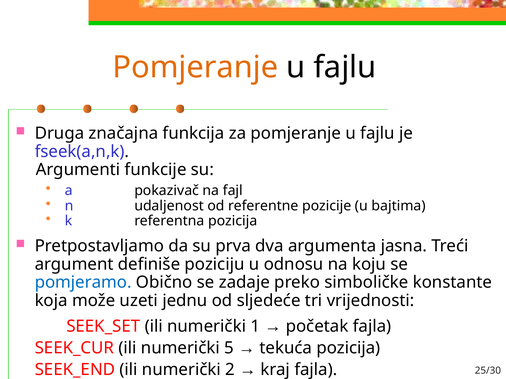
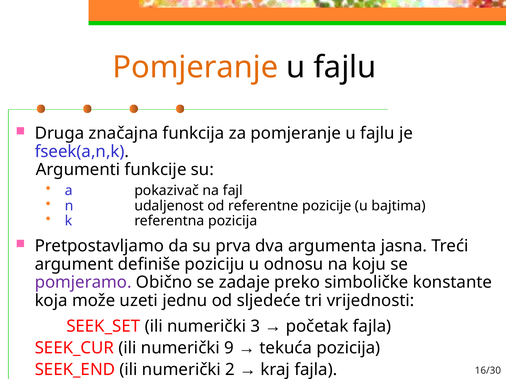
pomjeramo colour: blue -> purple (83, 283)
1: 1 -> 3 (255, 327)
5: 5 -> 9 (229, 348)
25/30: 25/30 -> 16/30 (488, 371)
